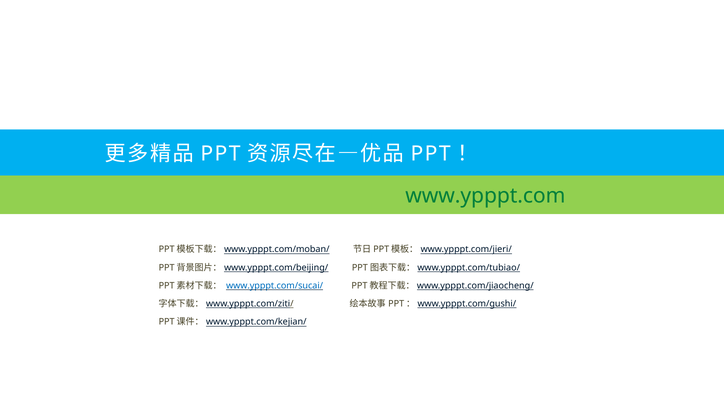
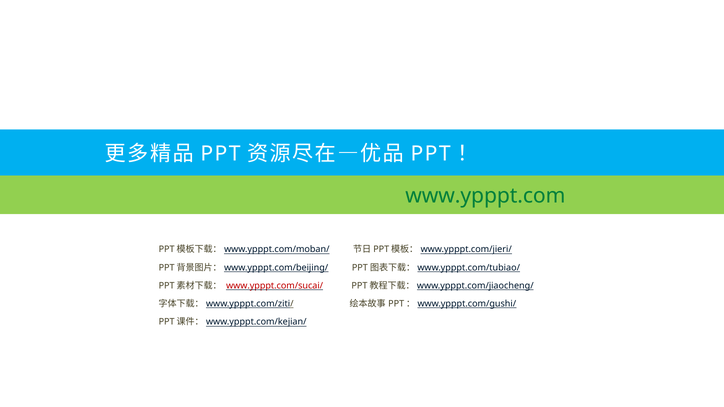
www.ypppt.com/sucai/ colour: blue -> red (275, 286)
